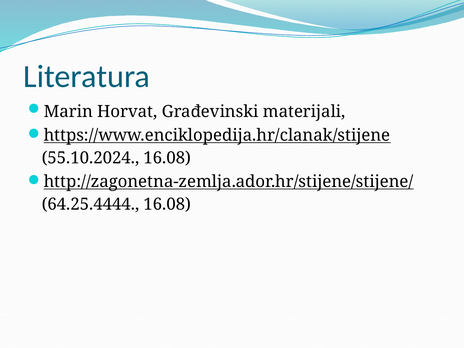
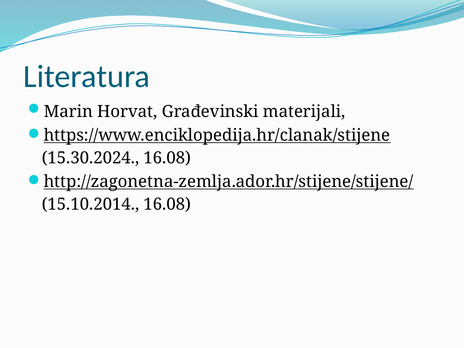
55.10.2024: 55.10.2024 -> 15.30.2024 (90, 158)
64.25.4444: 64.25.4444 -> 15.10.2014 (90, 204)
